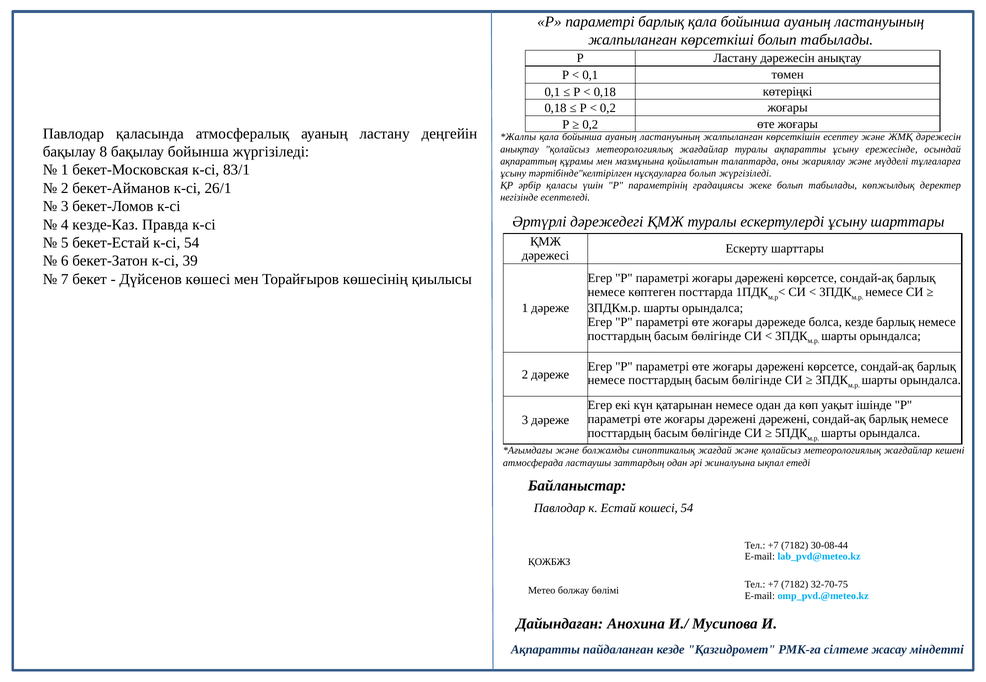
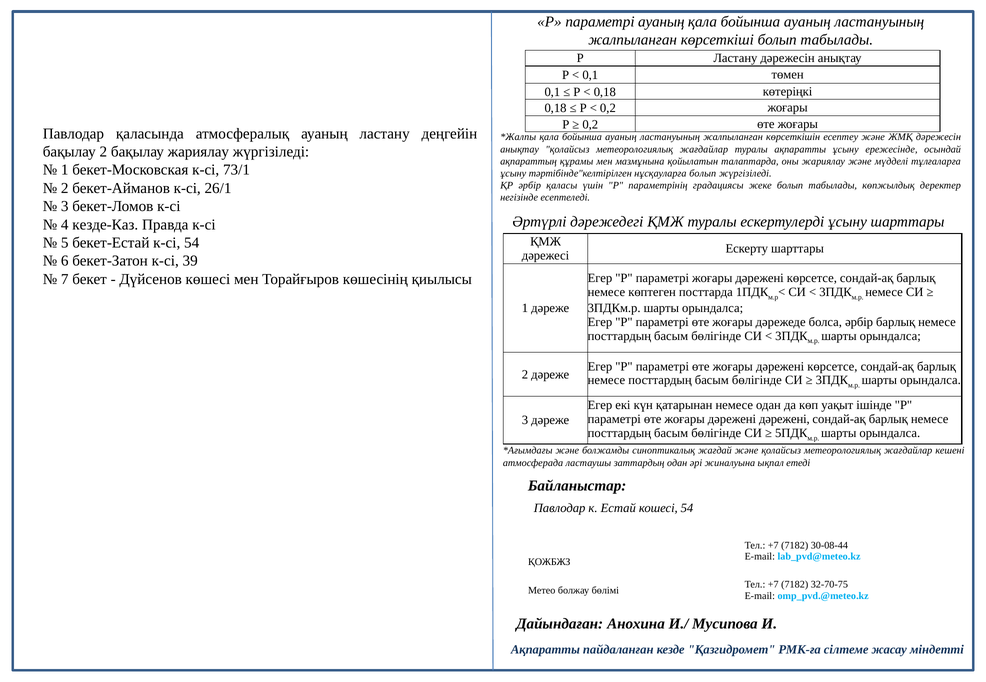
параметрі барлық: барлық -> ауаның (661, 22)
бақылау 8: 8 -> 2 (103, 152)
бақылау бойынша: бойынша -> жариялау (198, 152)
83/1: 83/1 -> 73/1 (236, 170)
болса кезде: кезде -> әрбір (859, 322)
